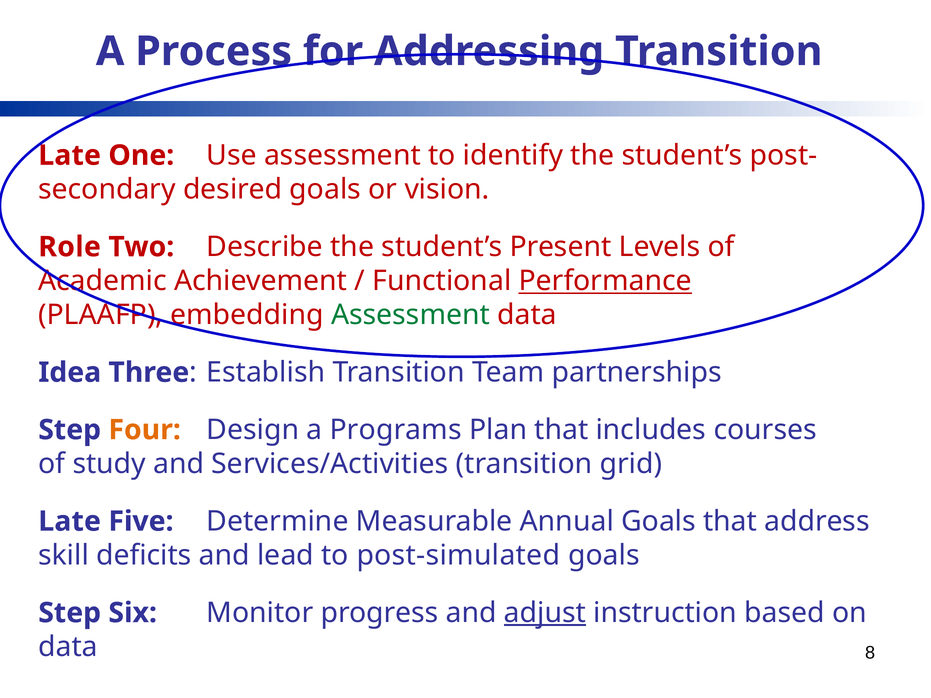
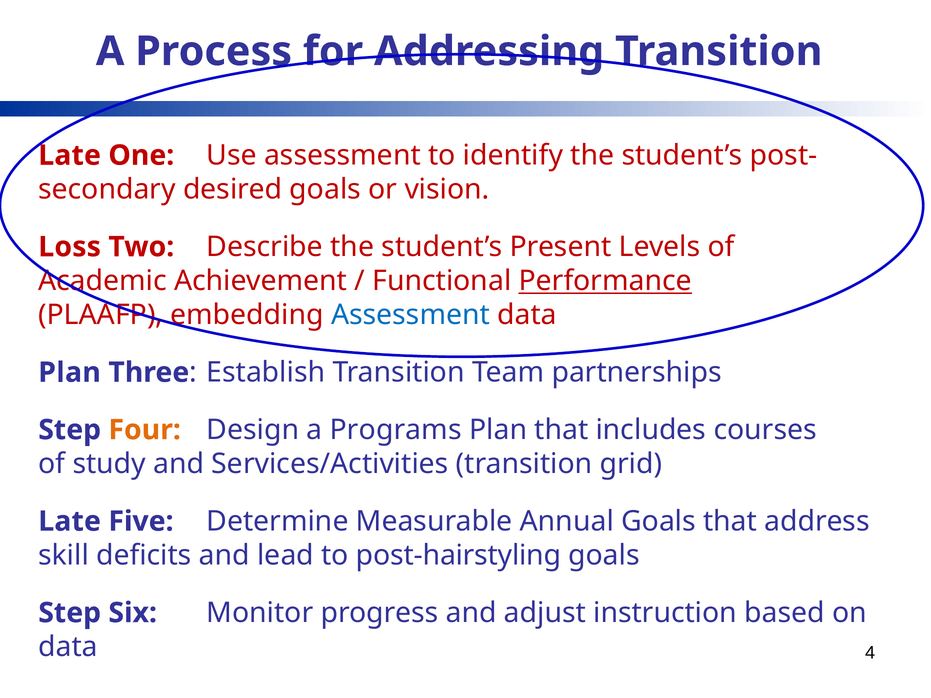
Role: Role -> Loss (70, 247)
Assessment colour: green -> blue (411, 315)
Idea: Idea -> Plan (70, 373)
post-simulated: post-simulated -> post-hairstyling (459, 556)
adjust underline: present -> none (545, 613)
8: 8 -> 4 (870, 653)
